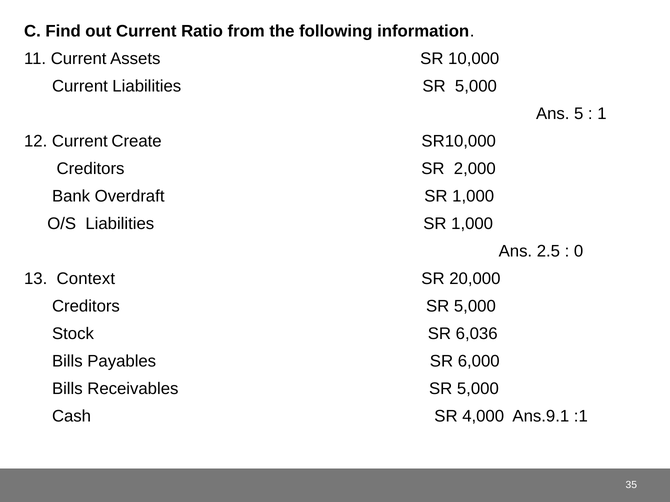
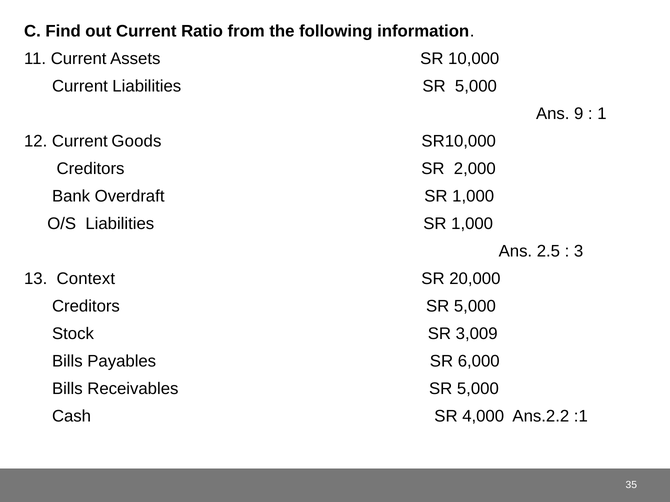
5: 5 -> 9 (579, 114)
Create: Create -> Goods (136, 141)
0: 0 -> 3 (579, 252)
6,036: 6,036 -> 3,009 (477, 334)
Ans.9.1: Ans.9.1 -> Ans.2.2 (541, 417)
